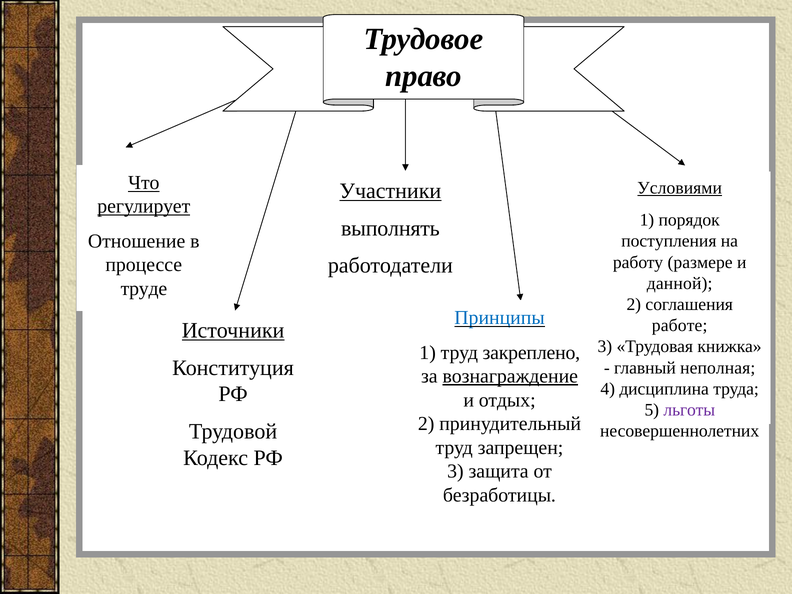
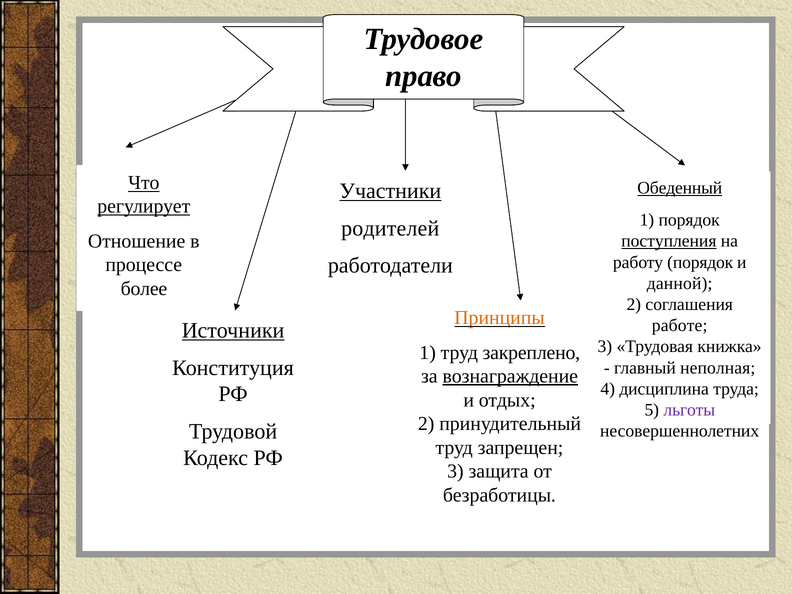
Условиями: Условиями -> Обеденный (680, 188)
выполнять: выполнять -> родителей (390, 228)
поступления underline: none -> present (669, 241)
работу размере: размере -> порядок (700, 262)
труде: труде -> более (144, 289)
Принципы colour: blue -> orange (500, 318)
